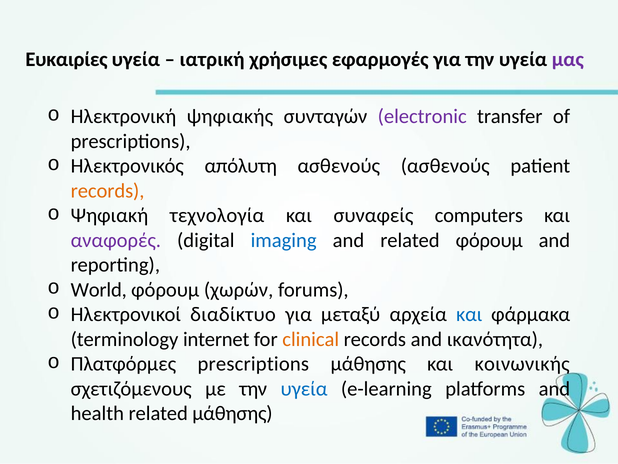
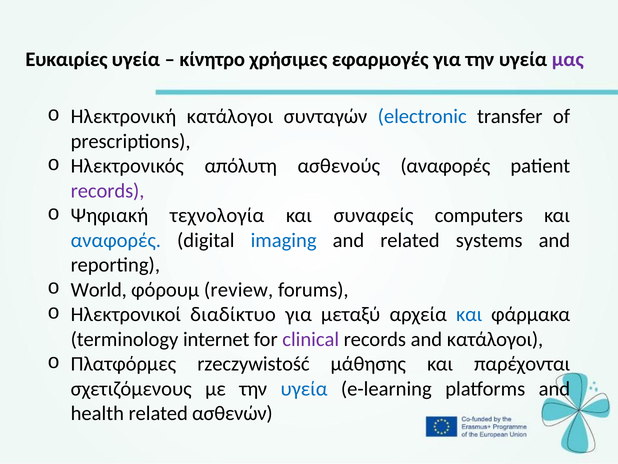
ιατρική: ιατρική -> κίνητρο (212, 59)
Ηλεκτρονική ψηφιακής: ψηφιακής -> κατάλογοι (230, 116)
electronic colour: purple -> blue (422, 116)
ασθενούς ασθενούς: ασθενούς -> αναφορές (445, 166)
records colour: orange -> purple (108, 191)
αναφορές colour: purple -> blue (116, 240)
related φόρουμ: φόρουμ -> systems (489, 240)
χωρών: χωρών -> review (239, 289)
clinical colour: orange -> purple (311, 339)
and ικανότητα: ικανότητα -> κατάλογοι (495, 339)
Πλατφόρμες prescriptions: prescriptions -> rzeczywistość (253, 364)
κοινωνικής: κοινωνικής -> παρέχονται (522, 364)
related μάθησης: μάθησης -> ασθενών (232, 413)
